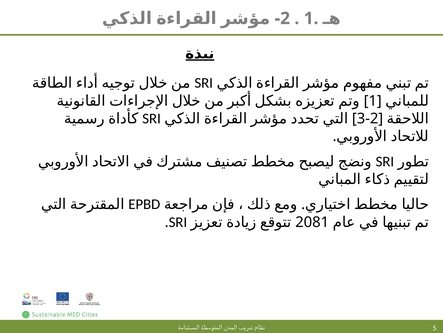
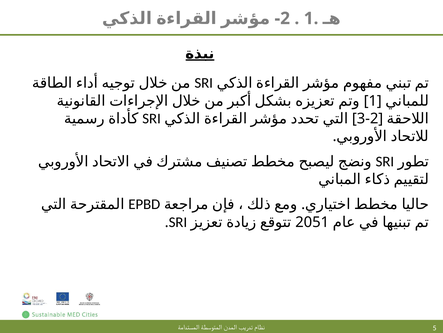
2081: 2081 -> 2051 (312, 222)
